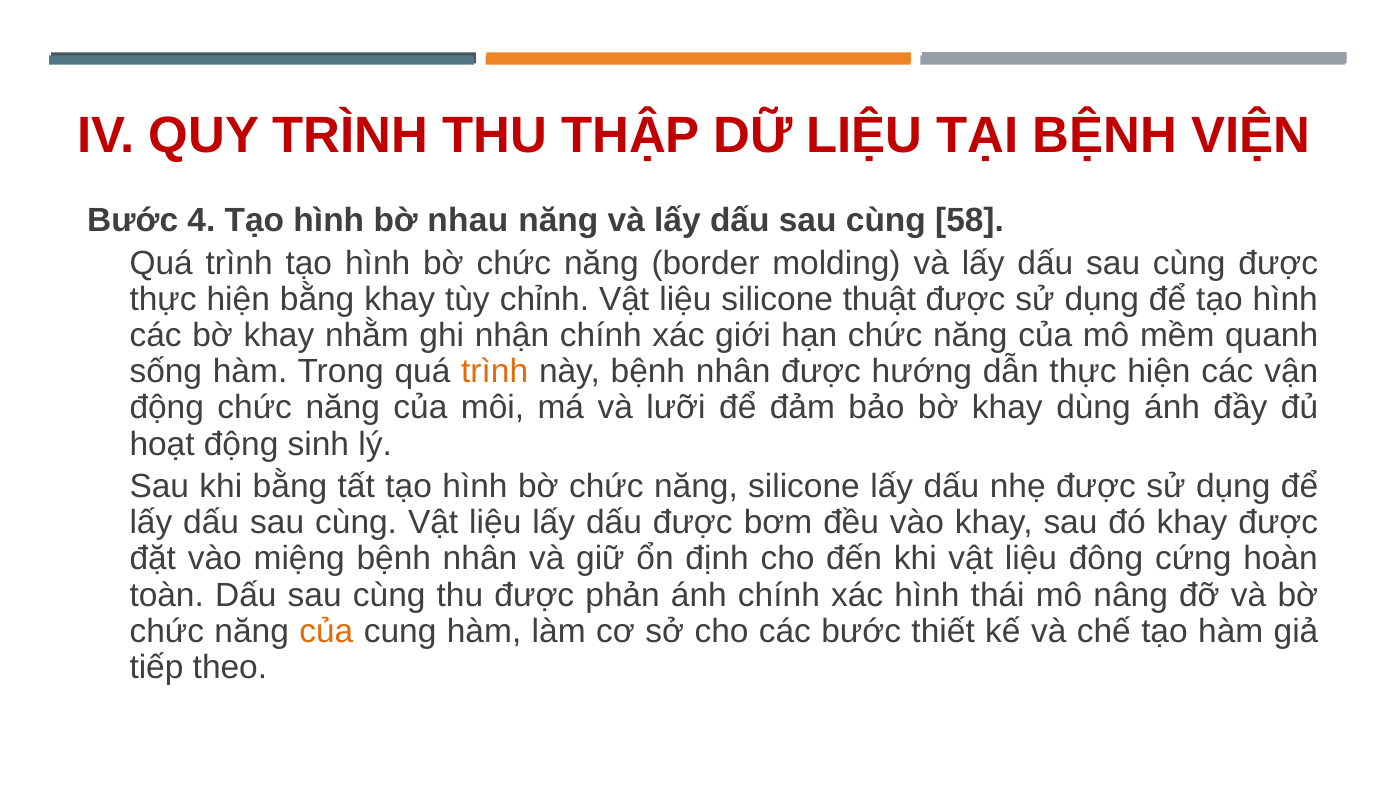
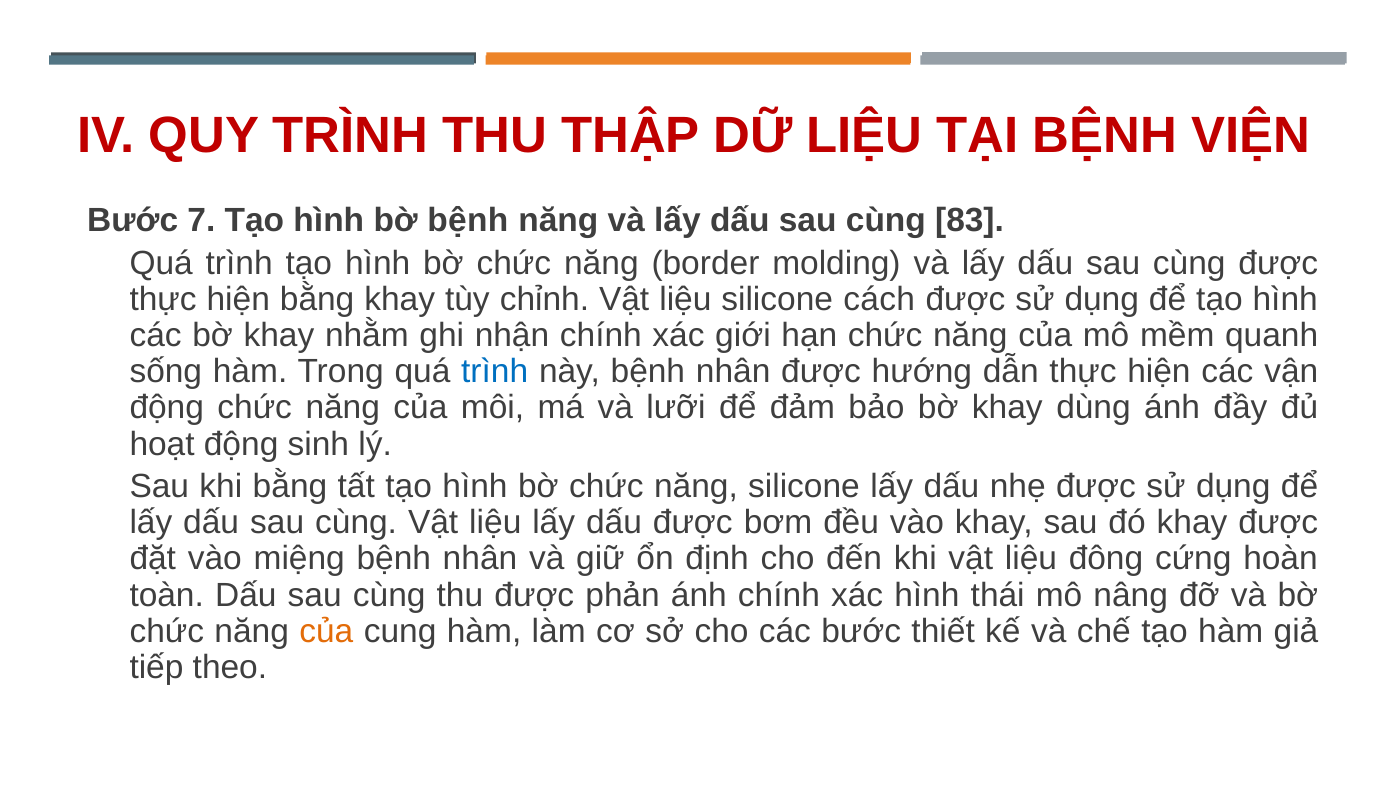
4: 4 -> 7 (201, 220)
bờ nhau: nhau -> bệnh (468, 220)
58: 58 -> 83 (970, 220)
thuật: thuật -> cách (879, 299)
trình colour: orange -> blue (495, 371)
